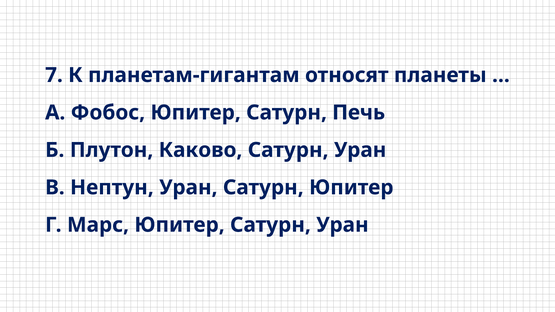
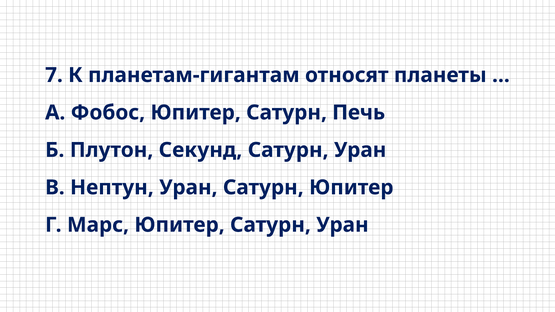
Каково: Каково -> Секунд (200, 150)
